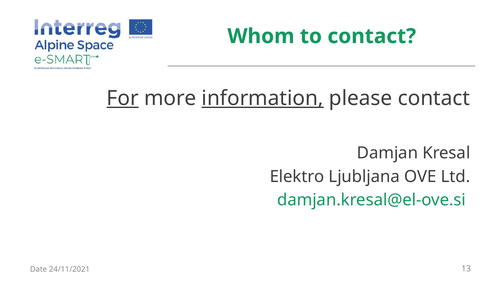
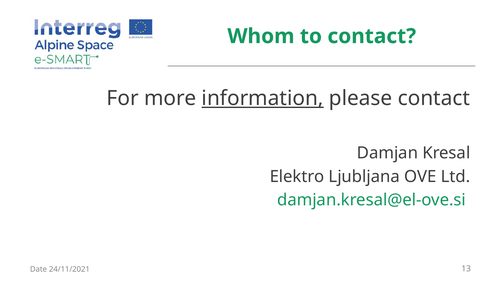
For underline: present -> none (123, 98)
